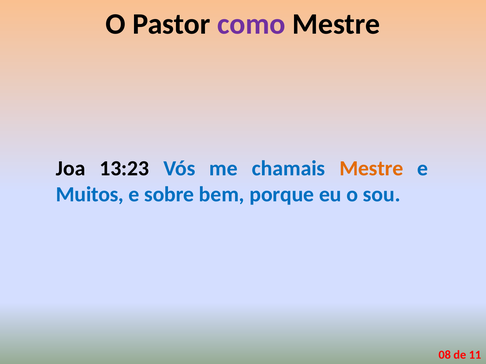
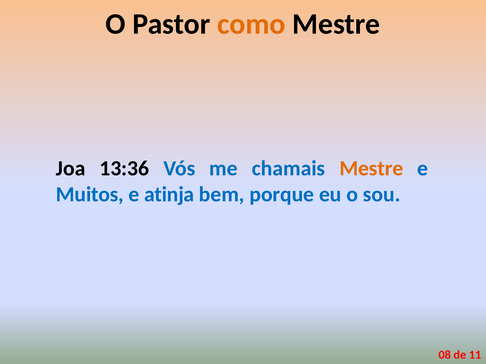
como colour: purple -> orange (251, 24)
13:23: 13:23 -> 13:36 (124, 169)
sobre: sobre -> atinja (169, 195)
